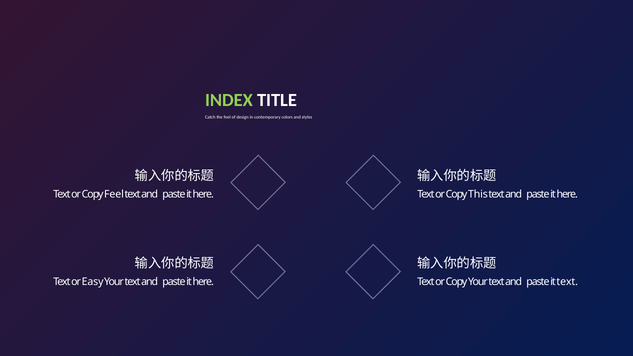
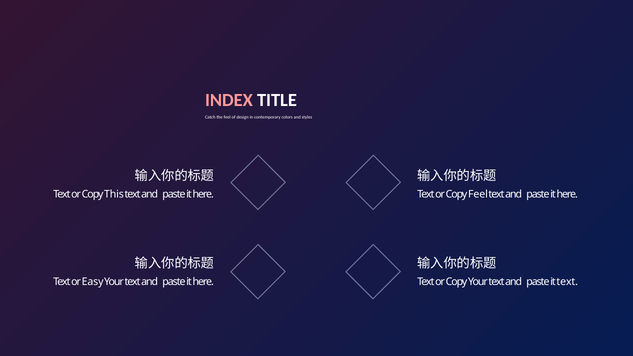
INDEX colour: light green -> pink (229, 100)
Copy Feel: Feel -> This (114, 195)
Copy This: This -> Feel (478, 195)
